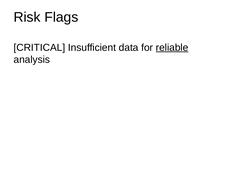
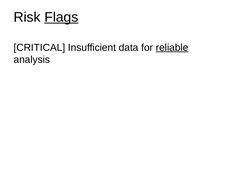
Flags underline: none -> present (61, 17)
